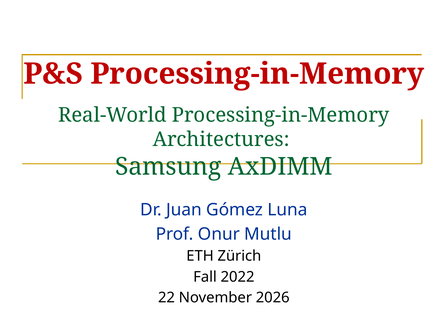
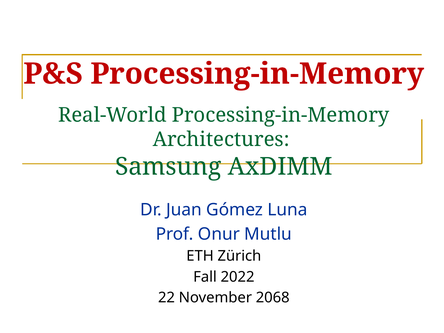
2026: 2026 -> 2068 (273, 298)
